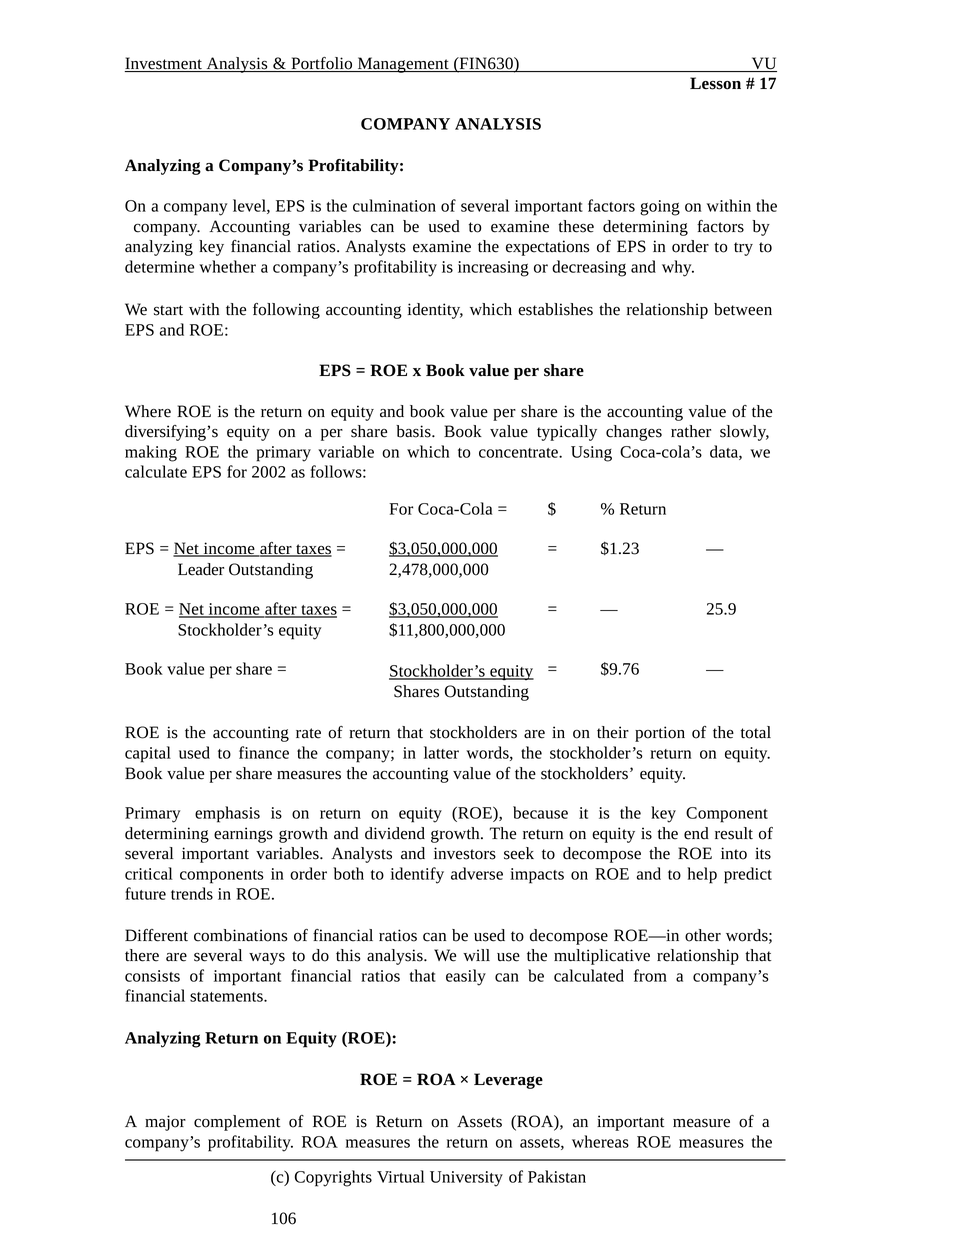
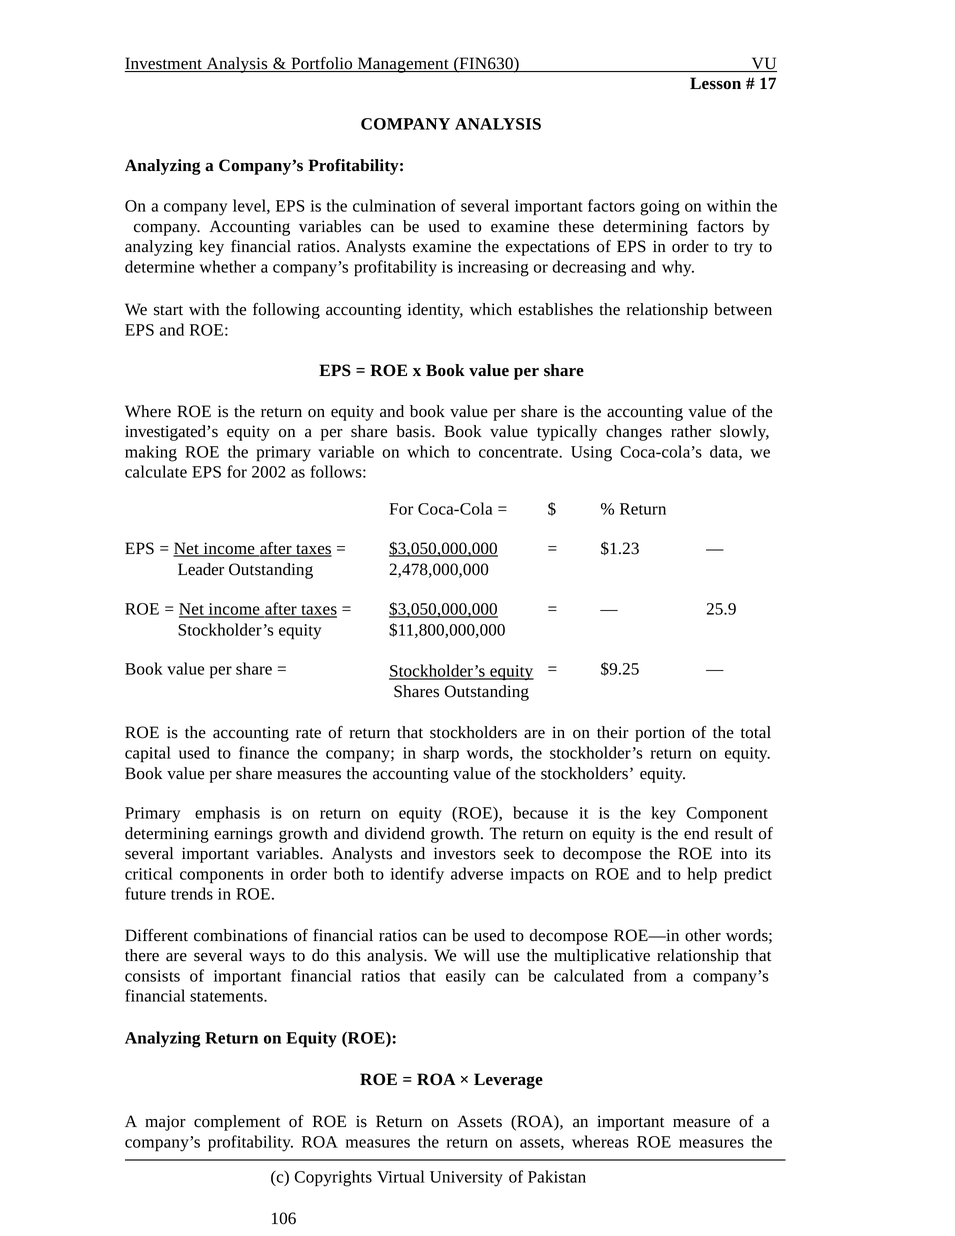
diversifying’s: diversifying’s -> investigated’s (172, 432)
$9.76: $9.76 -> $9.25 (620, 669)
latter: latter -> sharp (441, 753)
